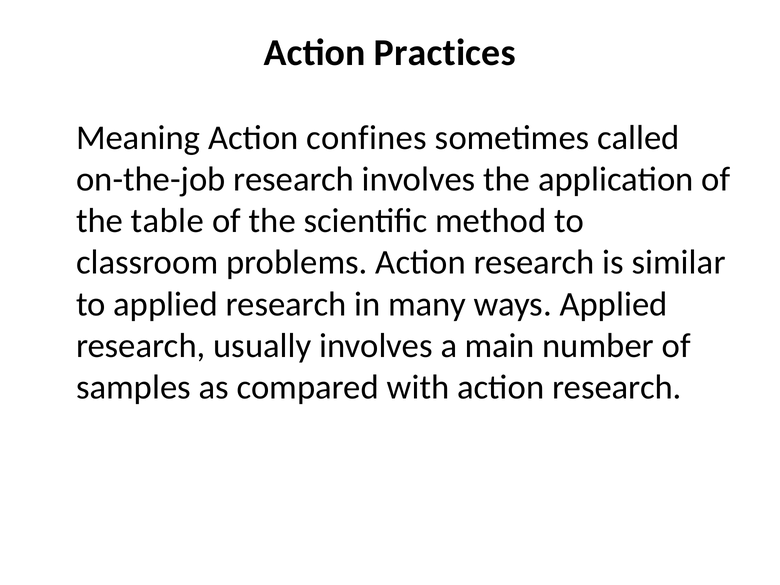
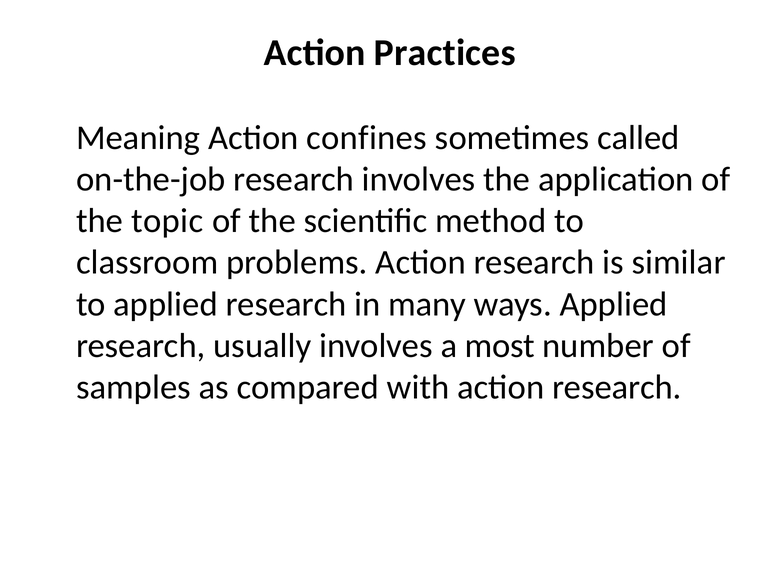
table: table -> topic (167, 221)
main: main -> most (500, 346)
